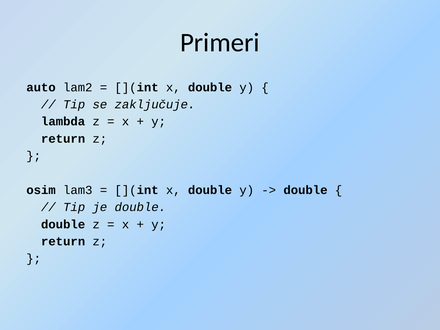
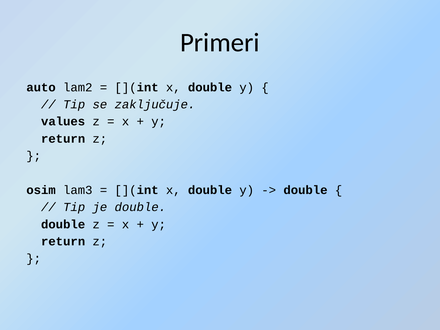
lambda: lambda -> values (63, 122)
